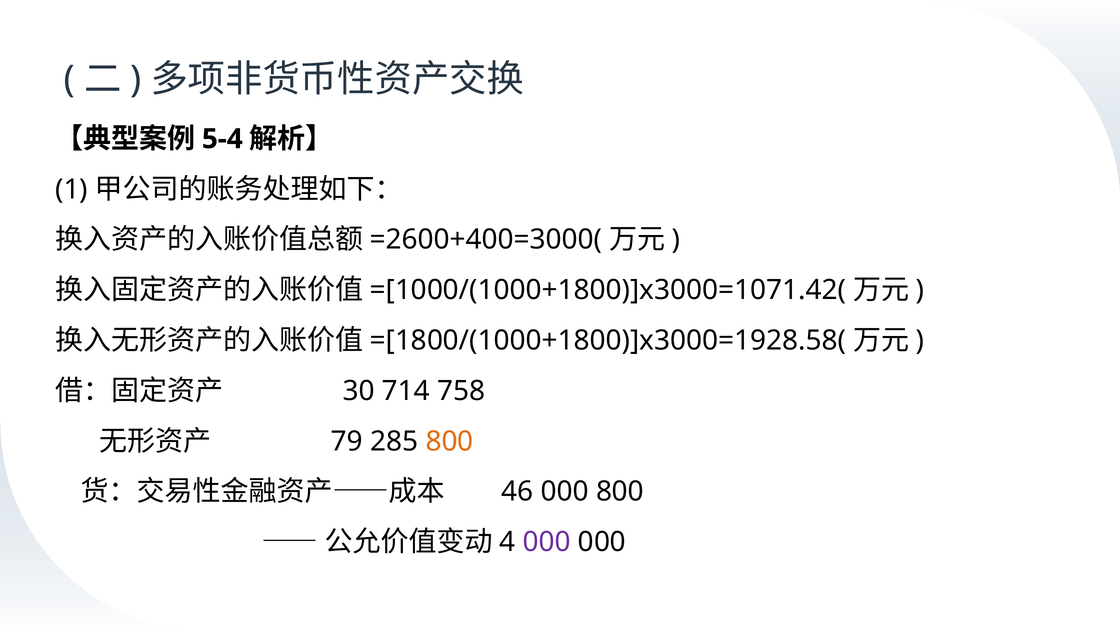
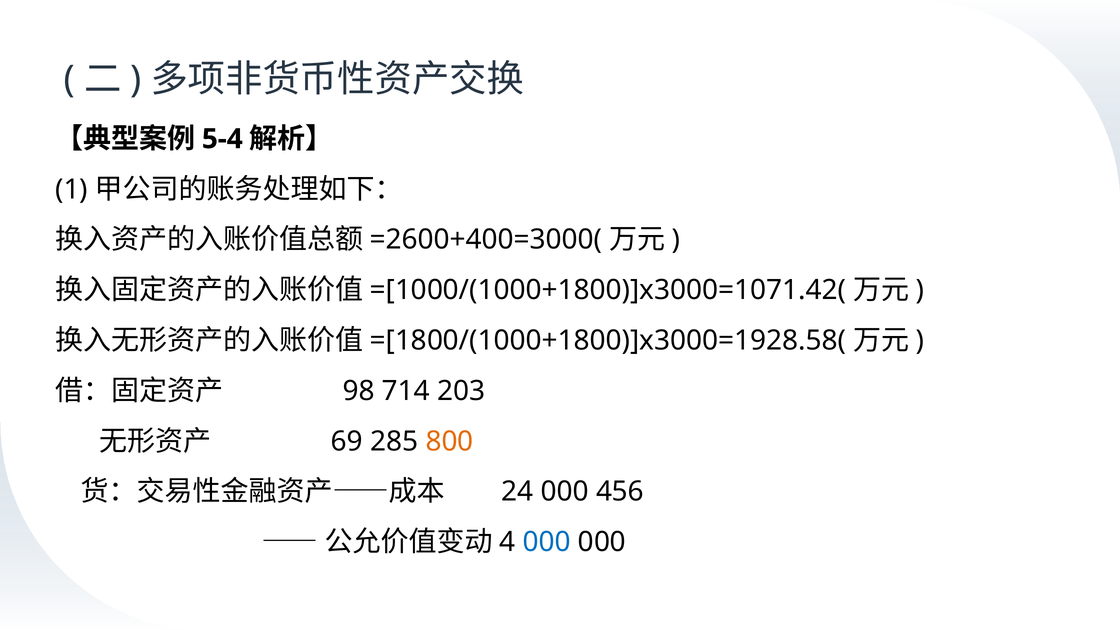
30: 30 -> 98 (359, 391)
758: 758 -> 203 (461, 391)
79: 79 -> 69 (347, 441)
46: 46 -> 24 (517, 492)
000 800: 800 -> 456 (620, 492)
000 colour: purple -> blue (547, 542)
